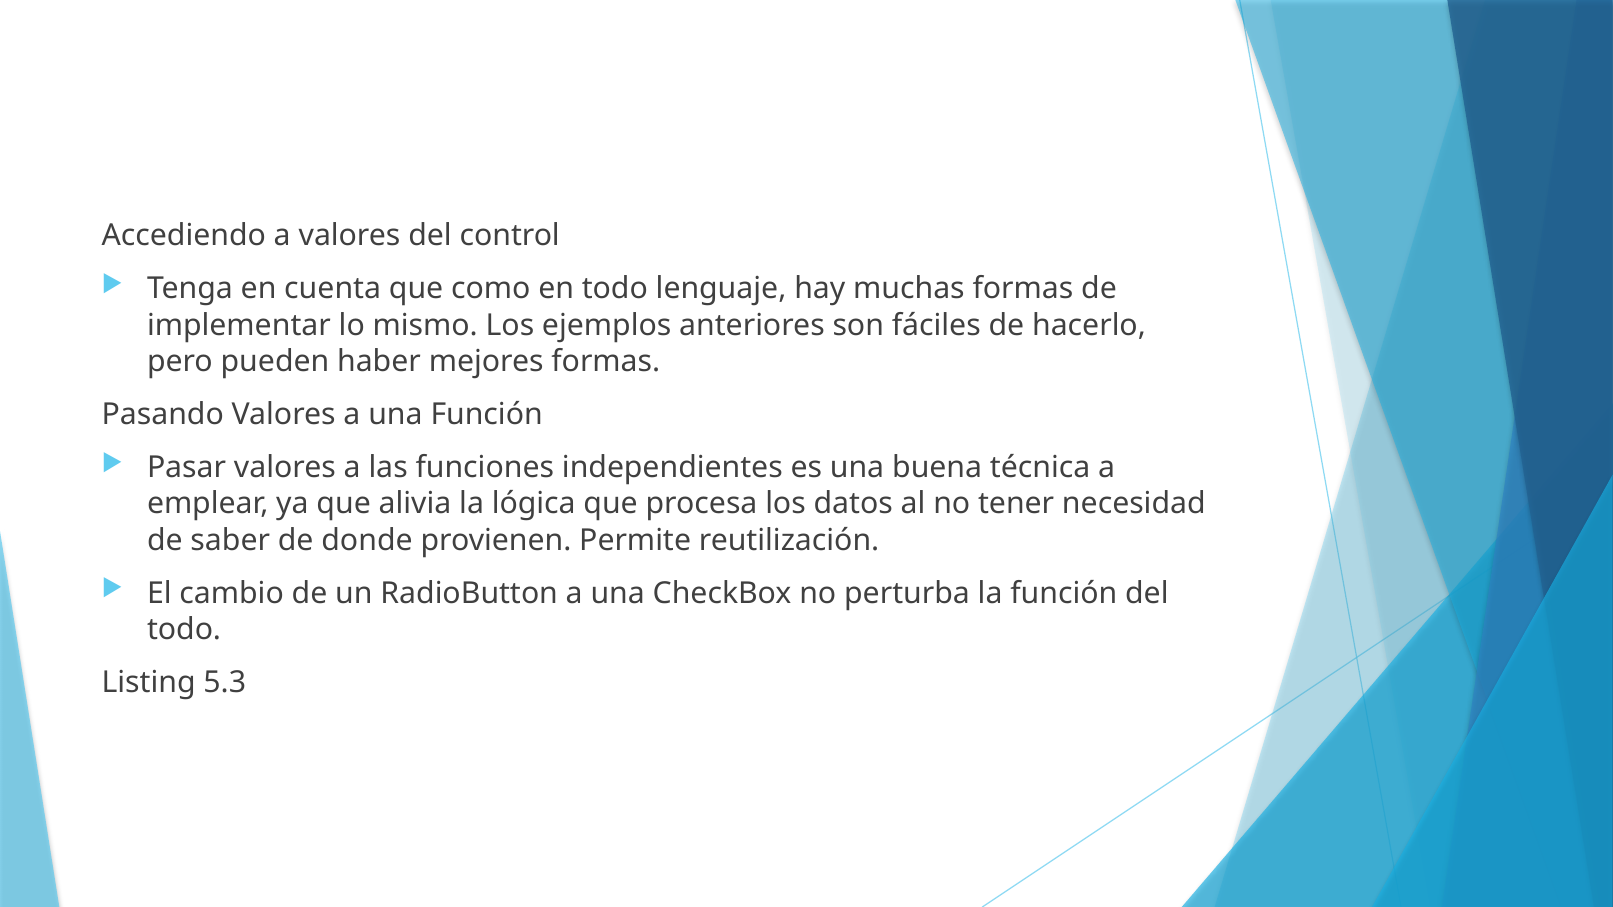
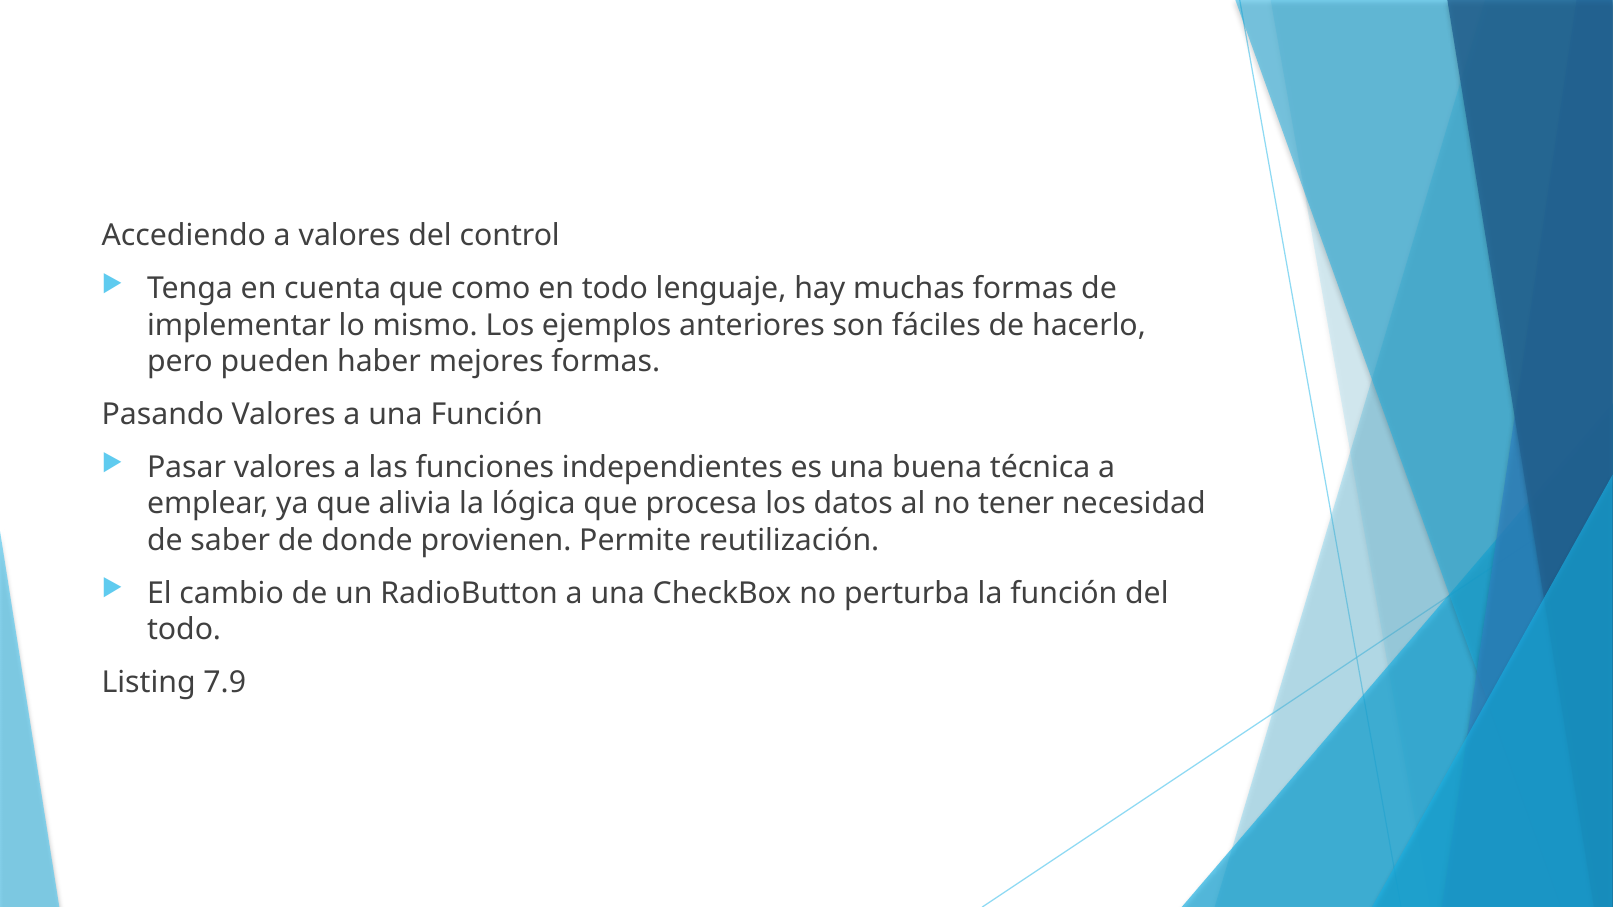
5.3: 5.3 -> 7.9 (225, 683)
